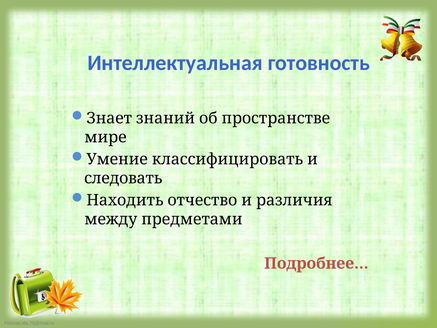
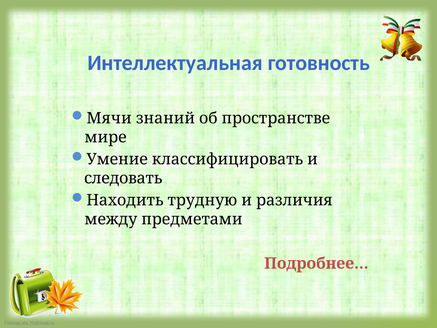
Знает: Знает -> Мячи (109, 118)
отчество: отчество -> трудную (202, 200)
